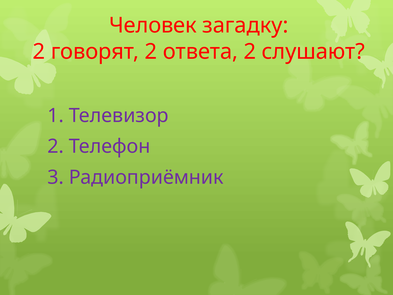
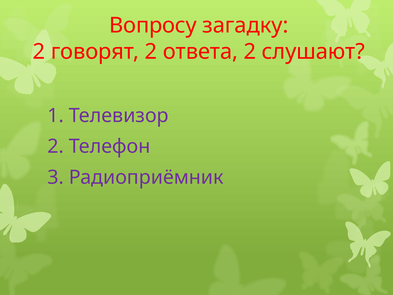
Человек: Человек -> Вопросу (153, 25)
